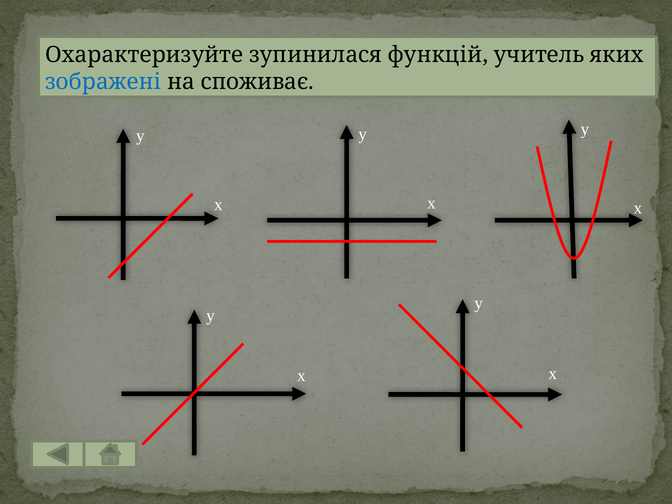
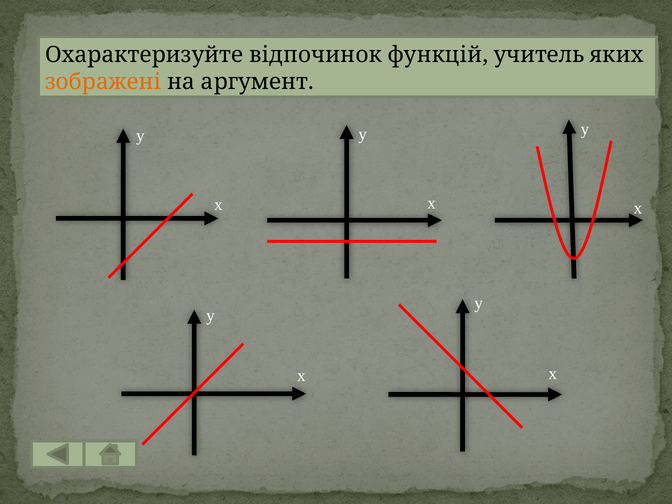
зупинилася: зупинилася -> відпочинок (315, 55)
зображені colour: blue -> orange (103, 82)
споживає: споживає -> аргумент (257, 82)
